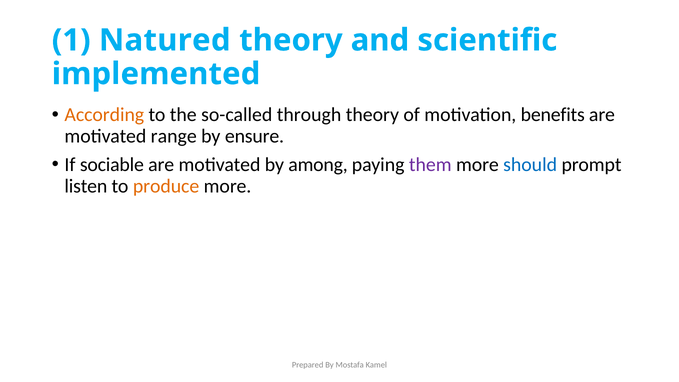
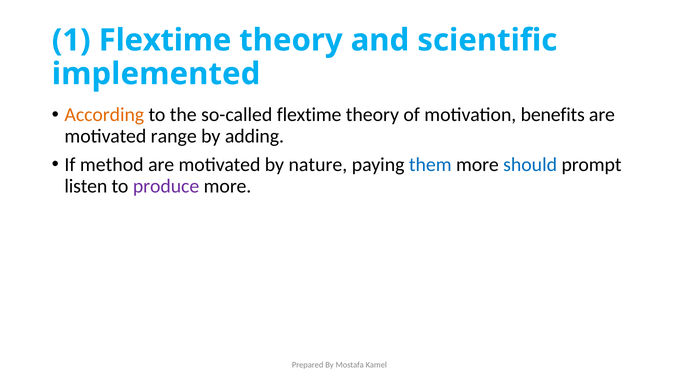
1 Natured: Natured -> Flextime (165, 40)
so-called through: through -> flextime (309, 115)
ensure: ensure -> adding (254, 136)
sociable: sociable -> method (112, 165)
among: among -> nature (318, 165)
them colour: purple -> blue (430, 165)
produce colour: orange -> purple (166, 186)
